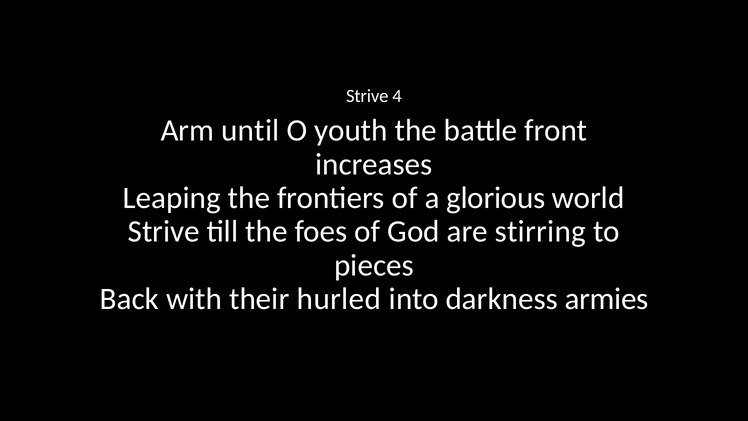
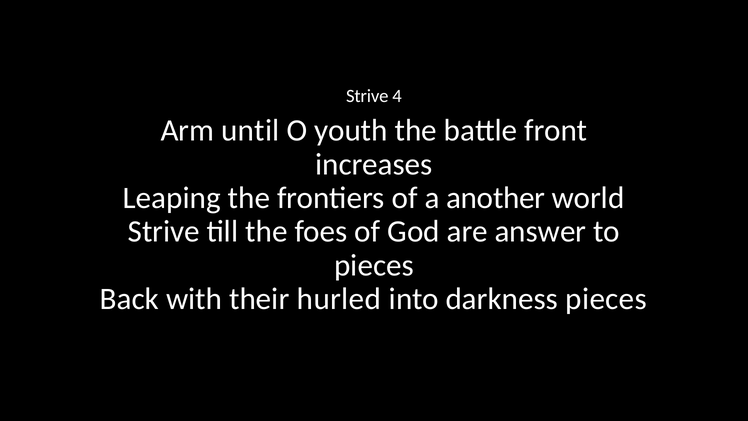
glorious: glorious -> another (496, 198)
stirring: stirring -> answer (540, 232)
darkness armies: armies -> pieces (606, 299)
